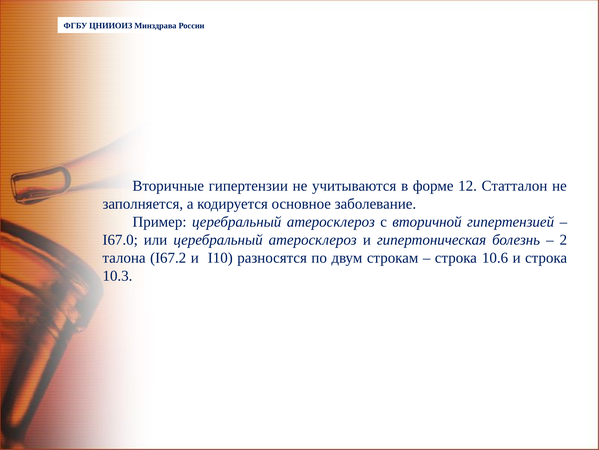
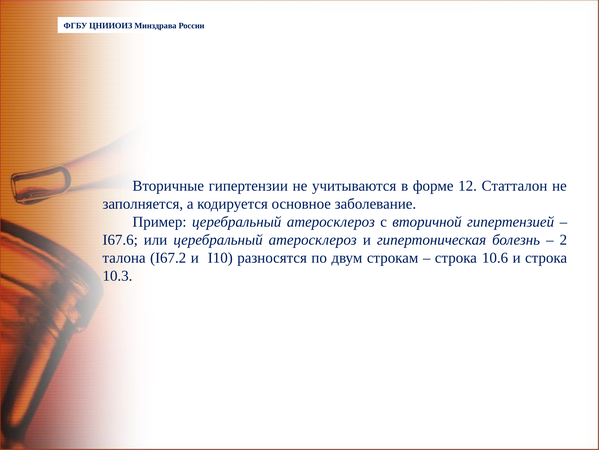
I67.0: I67.0 -> I67.6 (120, 240)
